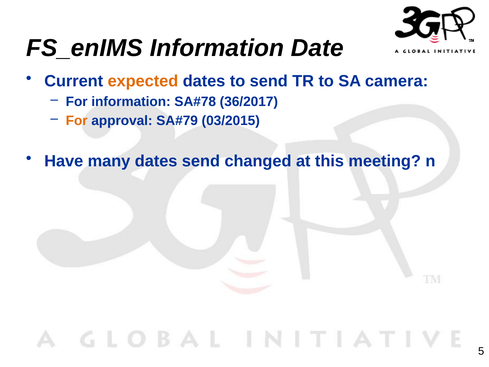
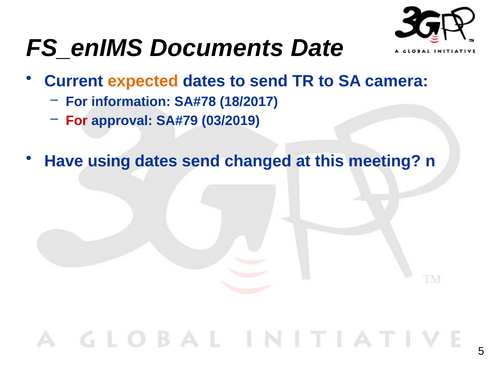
FS_enIMS Information: Information -> Documents (217, 48)
36/2017: 36/2017 -> 18/2017 (249, 102)
For colour: orange -> red (77, 121)
03/2015: 03/2015 -> 03/2019 (231, 121)
many: many -> using (109, 161)
